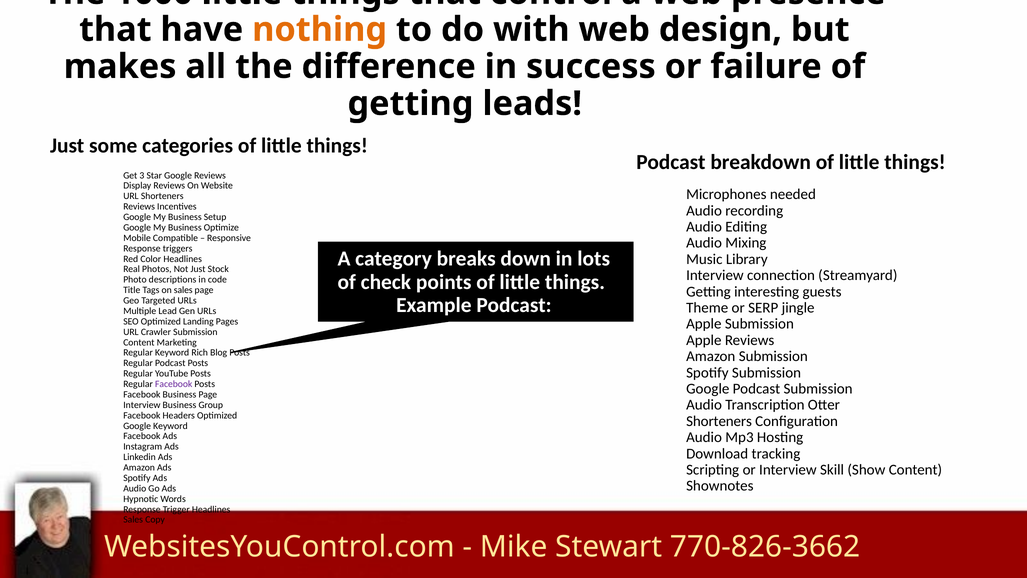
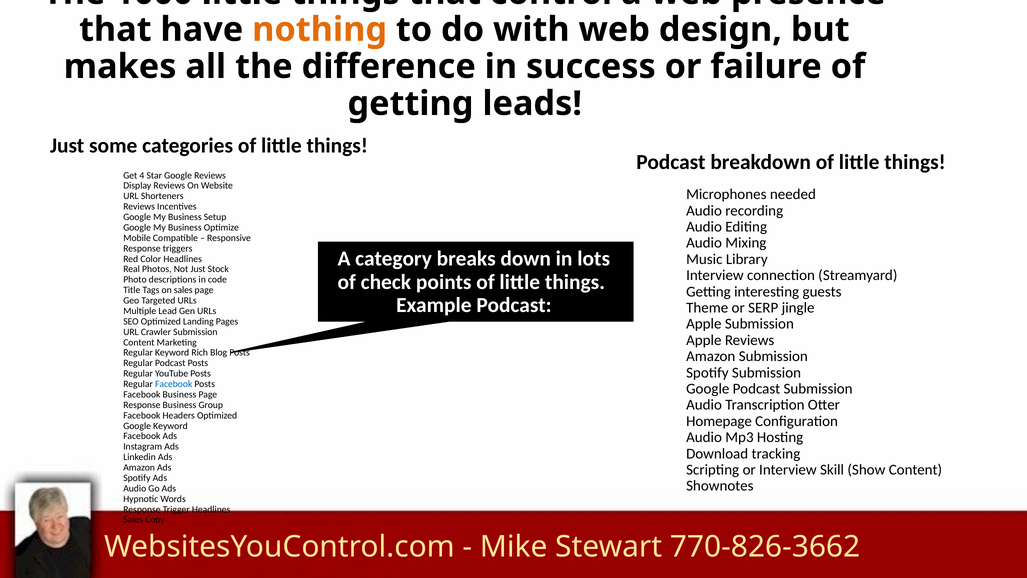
3: 3 -> 4 (142, 175)
Facebook colour: purple -> blue (174, 384)
Interview: Interview -> Response (142, 405)
Shorteners: Shorteners -> Homepage (719, 421)
